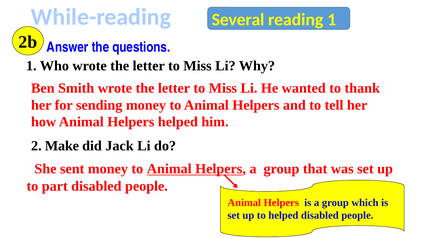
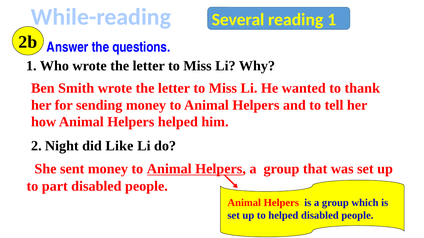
Make: Make -> Night (62, 146)
Jack: Jack -> Like (119, 146)
